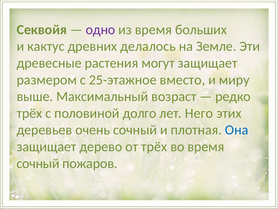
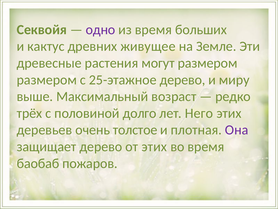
делалось: делалось -> живущее (148, 46)
могут защищает: защищает -> размером (208, 63)
25-этажное вместо: вместо -> дерево (182, 80)
очень сочный: сочный -> толстое (135, 130)
Она colour: blue -> purple (237, 130)
от трёх: трёх -> этих (154, 146)
сочный: сочный -> баобаб (38, 163)
